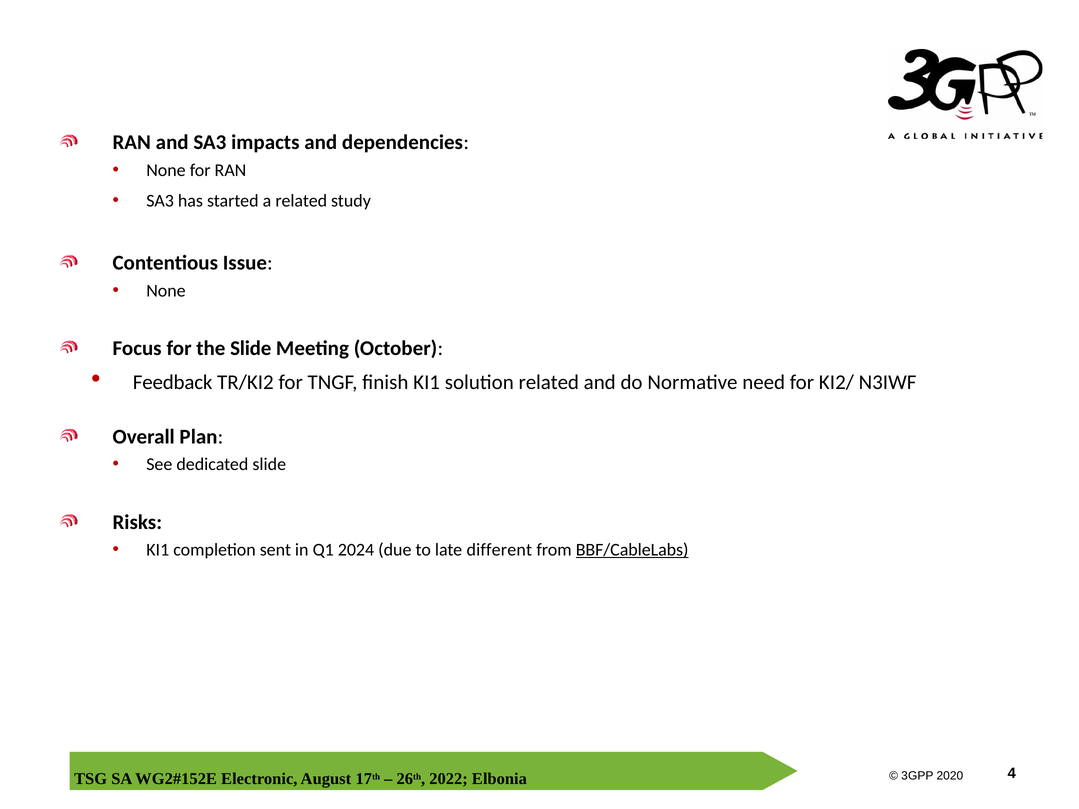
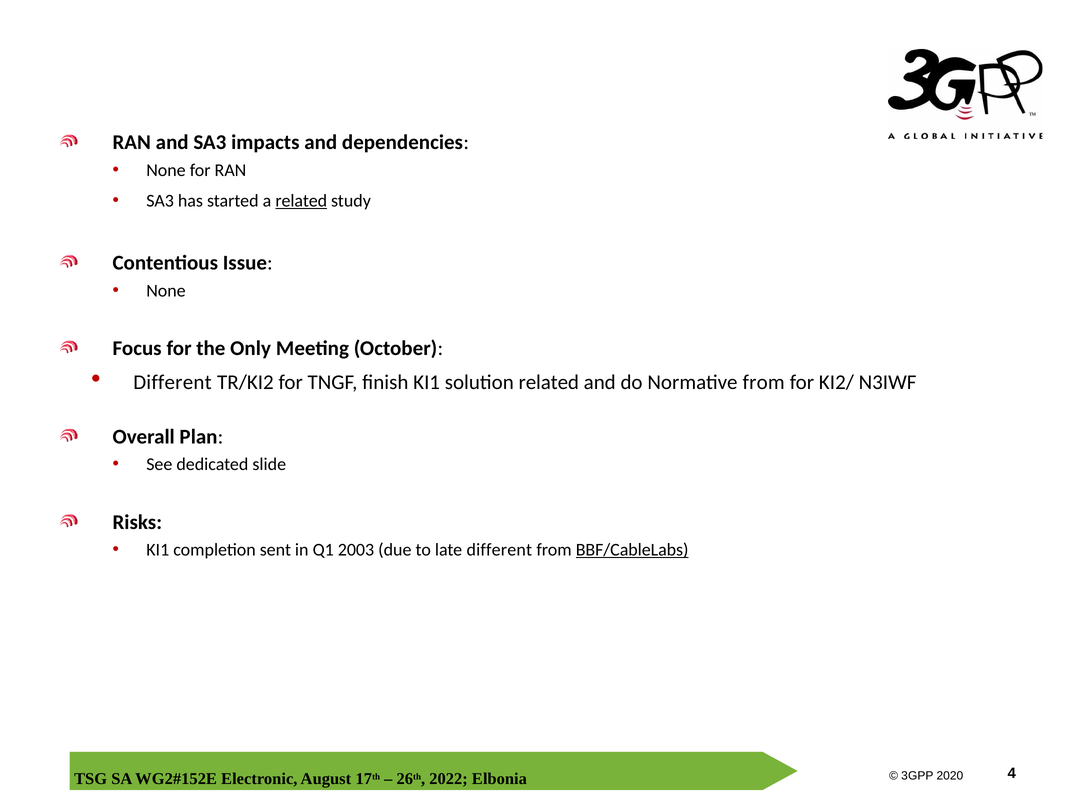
related underline: none -> present (301, 201)
the Slide: Slide -> Only (251, 349)
Feedback: Feedback -> Different (172, 382)
Normative need: need -> from (764, 382)
2024: 2024 -> 2003 (356, 550)
